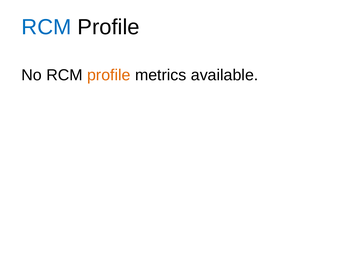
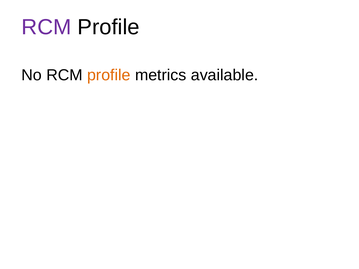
RCM colour: blue -> purple (46, 27)
